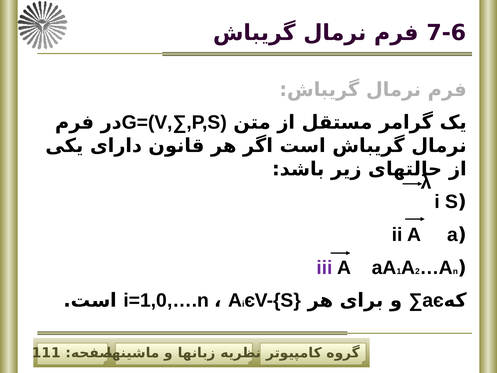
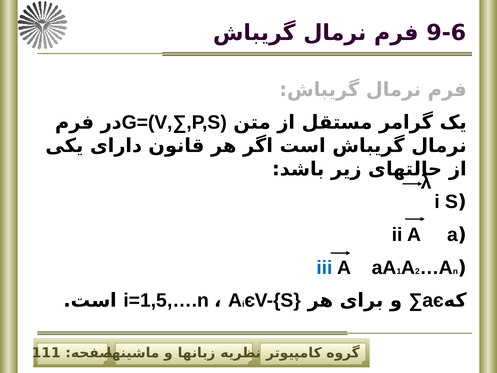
7-6: 7-6 -> 9-6 (446, 33)
iii colour: purple -> blue (325, 267)
i=1,0,….n: i=1,0,….n -> i=1,5,….n (166, 300)
